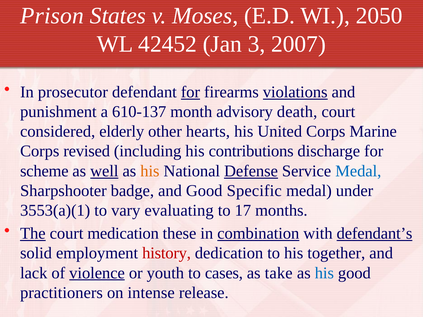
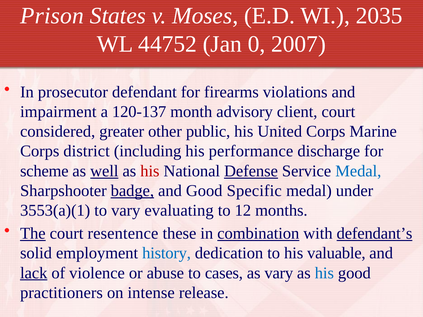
2050: 2050 -> 2035 (379, 16)
42452: 42452 -> 44752 (168, 44)
3: 3 -> 0 (257, 44)
for underline: present -> none (190, 92)
violations underline: present -> none (295, 92)
punishment: punishment -> impairment (58, 112)
610-137: 610-137 -> 120-137 (139, 112)
death: death -> client (297, 112)
elderly: elderly -> greater (122, 132)
hearts: hearts -> public (208, 132)
revised: revised -> district (87, 151)
contributions: contributions -> performance (251, 151)
his colour: orange -> red (150, 171)
badge underline: none -> present (132, 191)
17: 17 -> 12 (243, 211)
medication: medication -> resentence (123, 234)
history colour: red -> blue (167, 253)
together: together -> valuable (336, 253)
lack underline: none -> present (34, 273)
violence underline: present -> none (97, 273)
youth: youth -> abuse (165, 273)
as take: take -> vary (279, 273)
